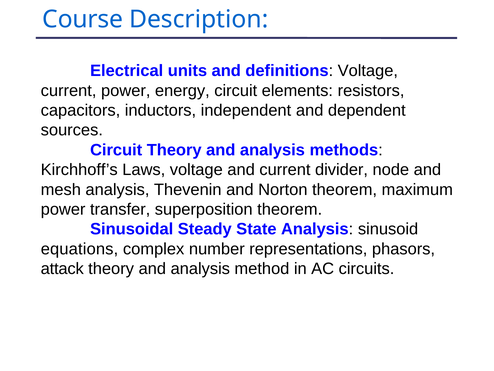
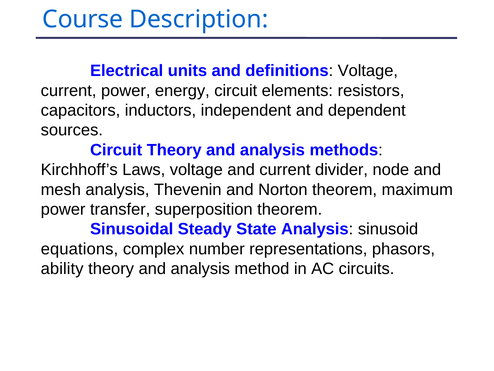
attack: attack -> ability (62, 268)
